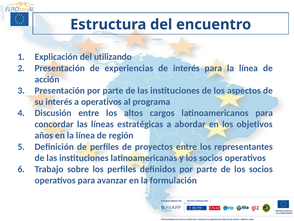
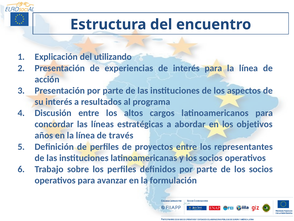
a operativos: operativos -> resultados (101, 102)
región: región -> través (121, 135)
